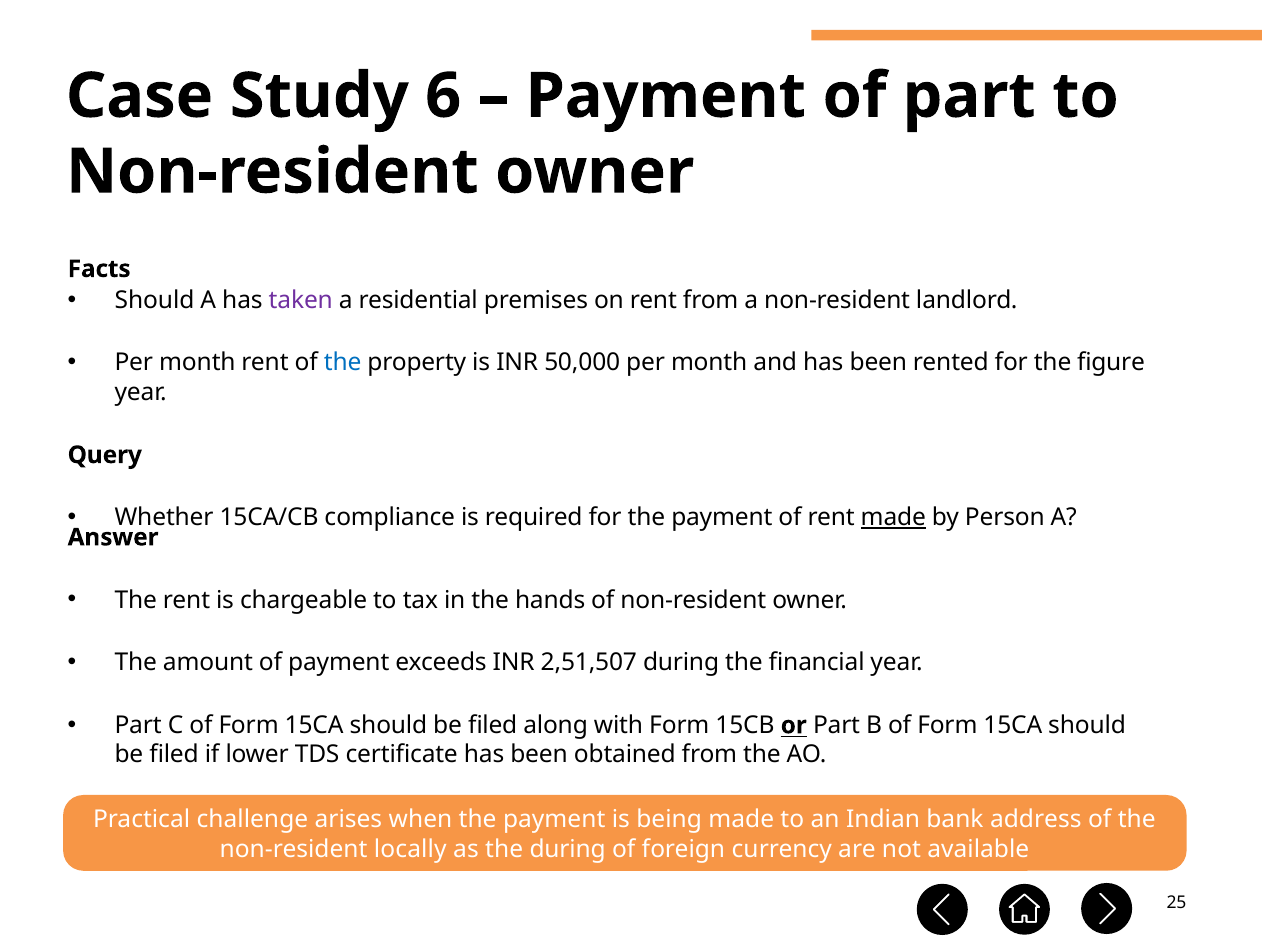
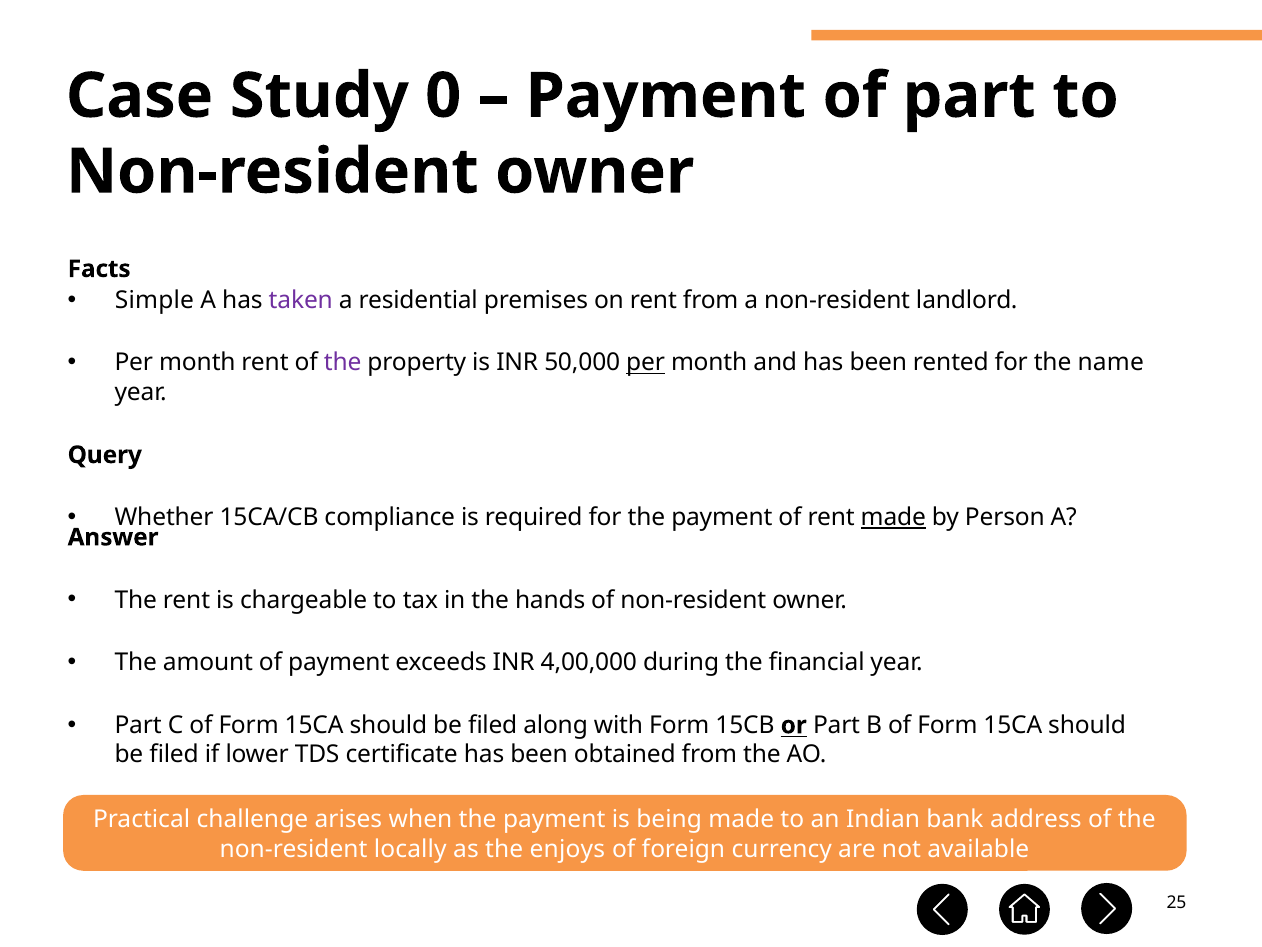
6: 6 -> 0 (443, 96)
Should: Should -> Simple (154, 300)
the colour: blue -> purple (343, 363)
per underline: none -> present (646, 363)
figure: figure -> name (1111, 363)
2,51,507: 2,51,507 -> 4,00,000 (589, 662)
the during: during -> enjoys (567, 849)
